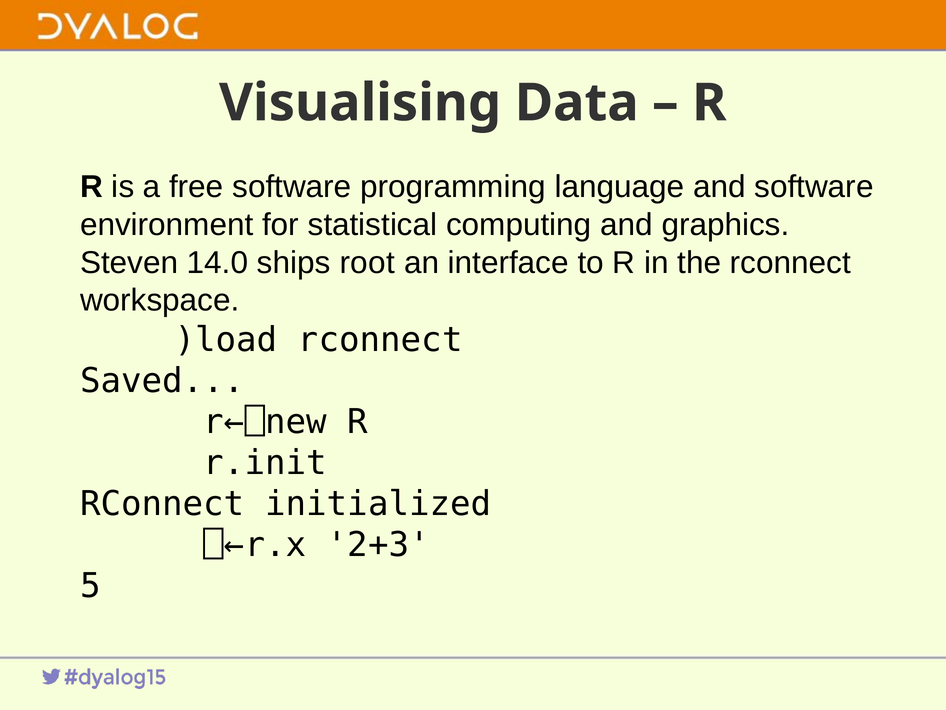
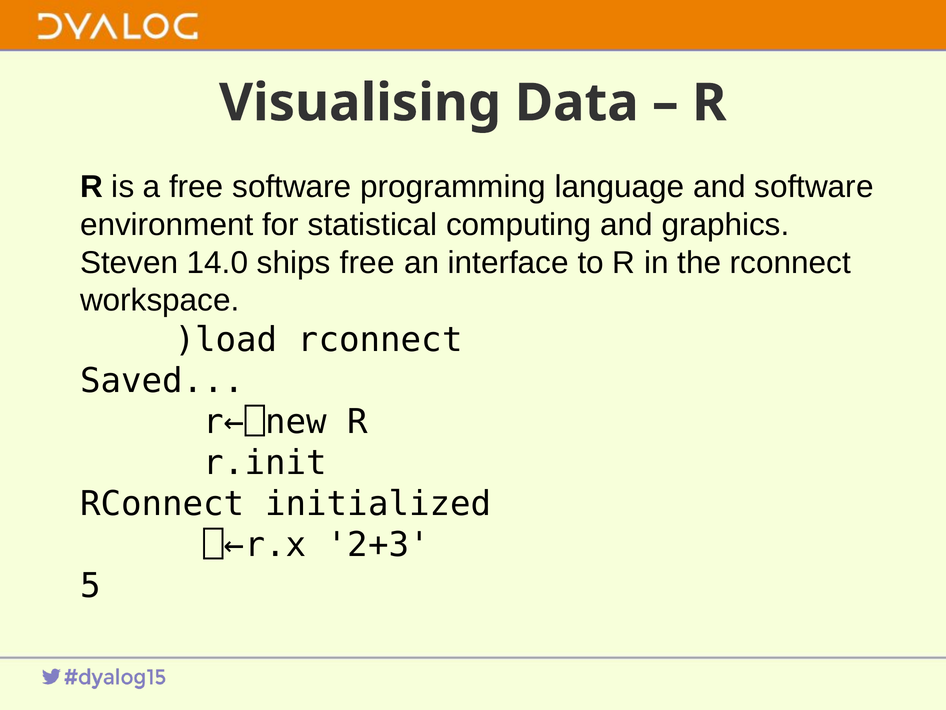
ships root: root -> free (367, 263)
